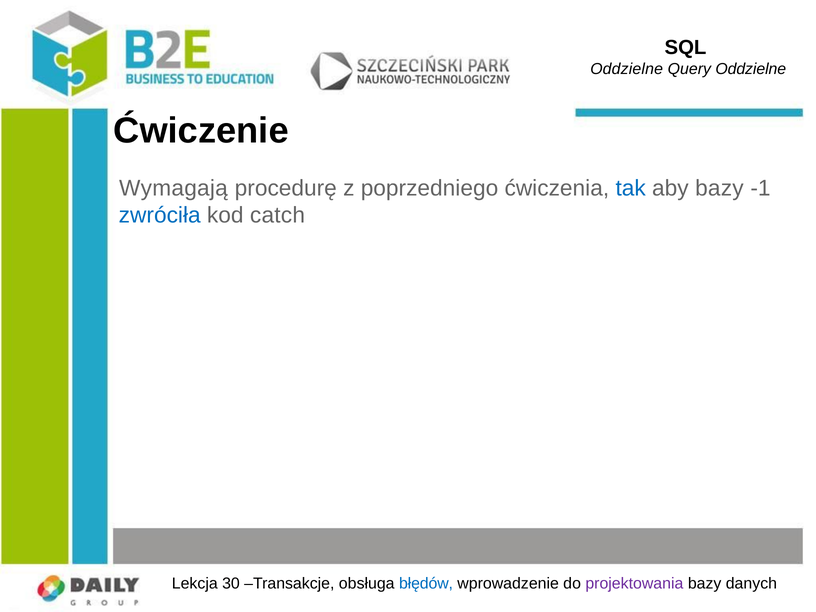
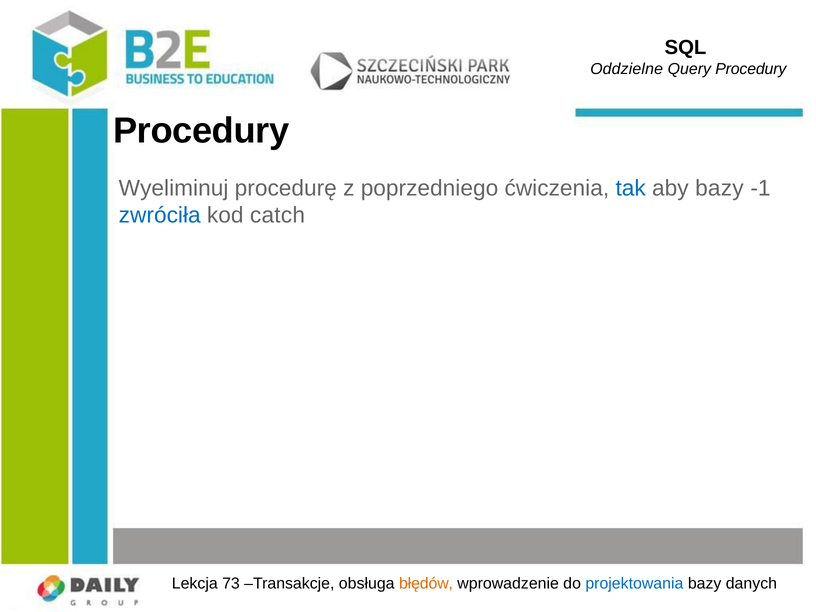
Query Oddzielne: Oddzielne -> Procedury (751, 69)
Ćwiczenie: Ćwiczenie -> Procedury (201, 131)
Wymagają: Wymagają -> Wyeliminuj (174, 188)
30: 30 -> 73 (231, 584)
błędów colour: blue -> orange (426, 584)
projektowania colour: purple -> blue (634, 584)
